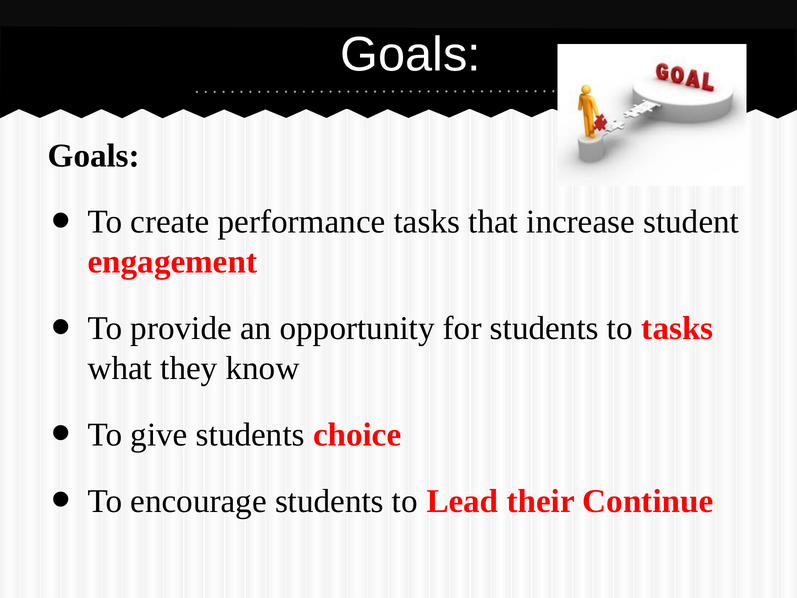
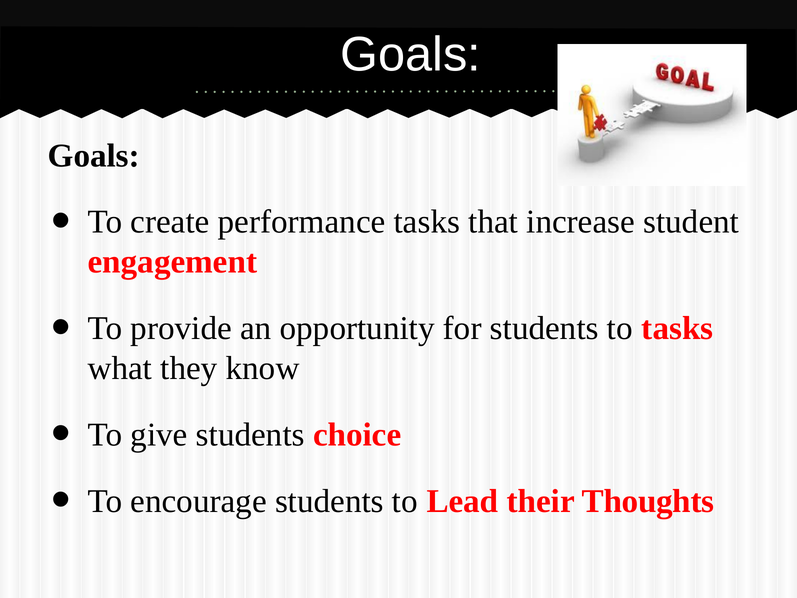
Continue: Continue -> Thoughts (648, 501)
